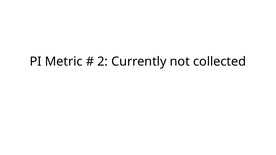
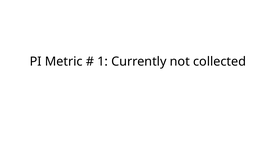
2: 2 -> 1 (103, 62)
